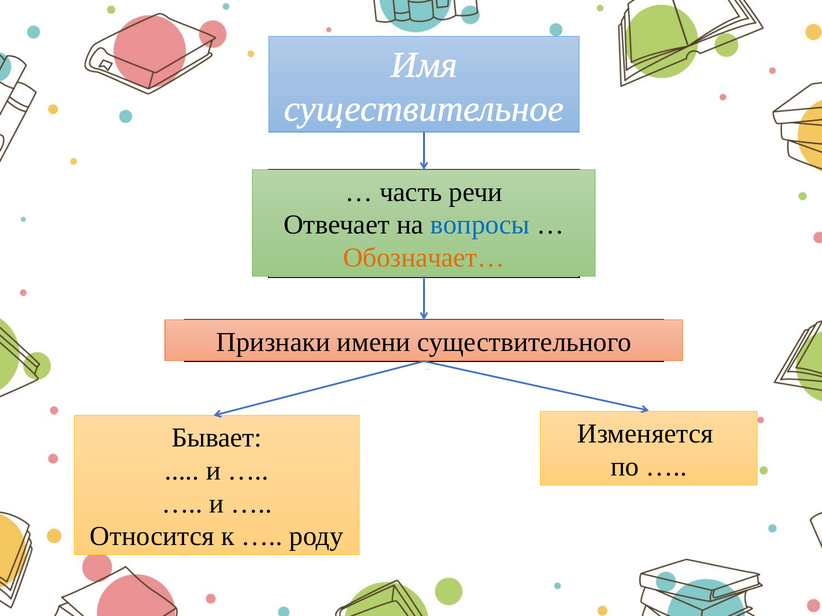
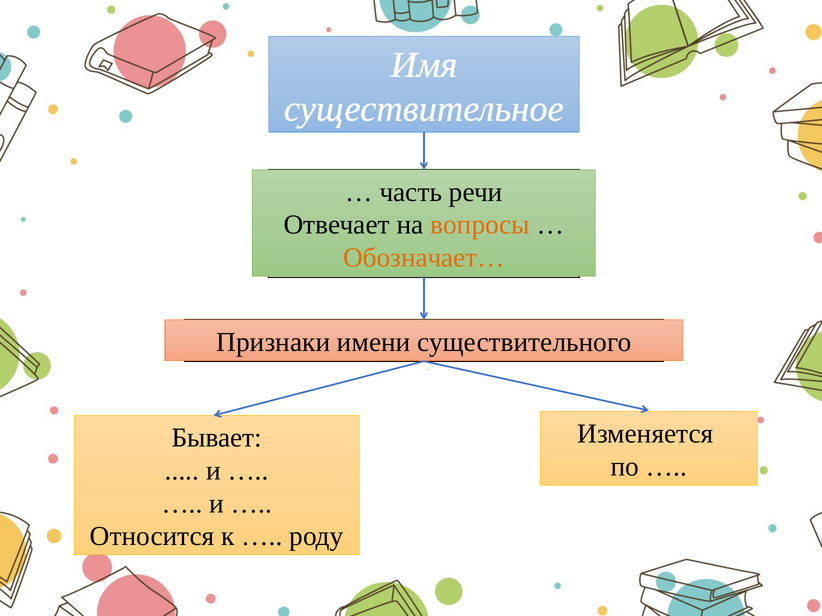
вопросы colour: blue -> orange (480, 225)
